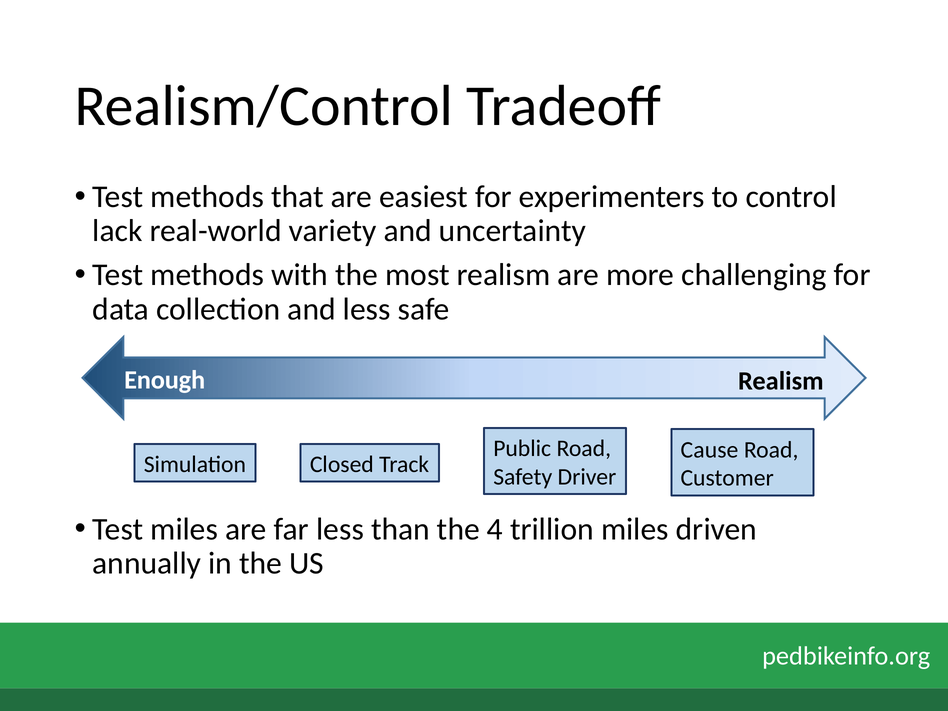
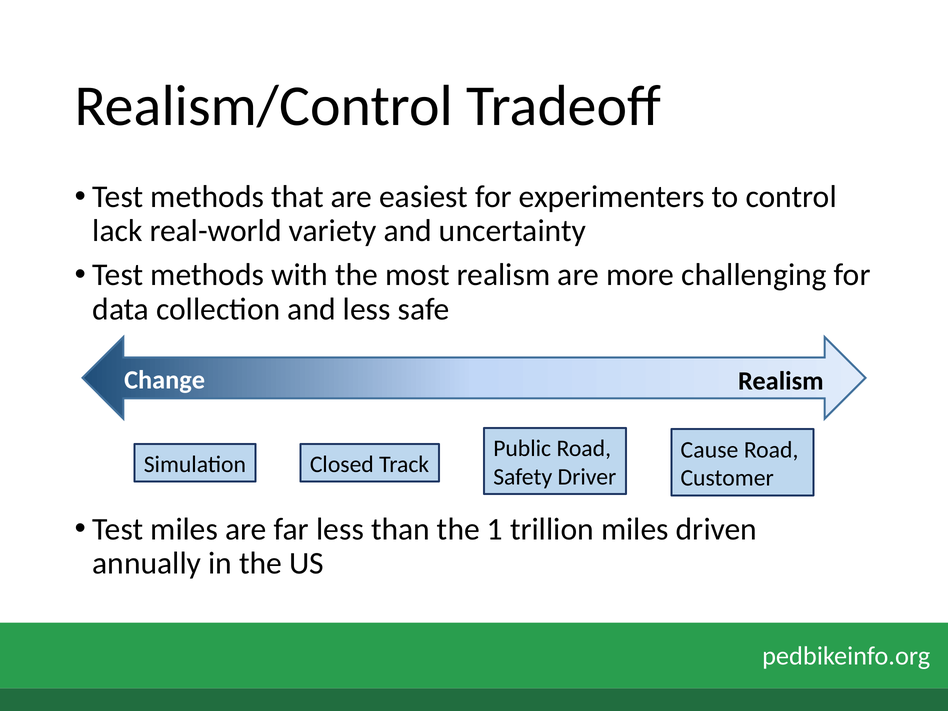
Enough: Enough -> Change (165, 380)
4: 4 -> 1 (495, 529)
